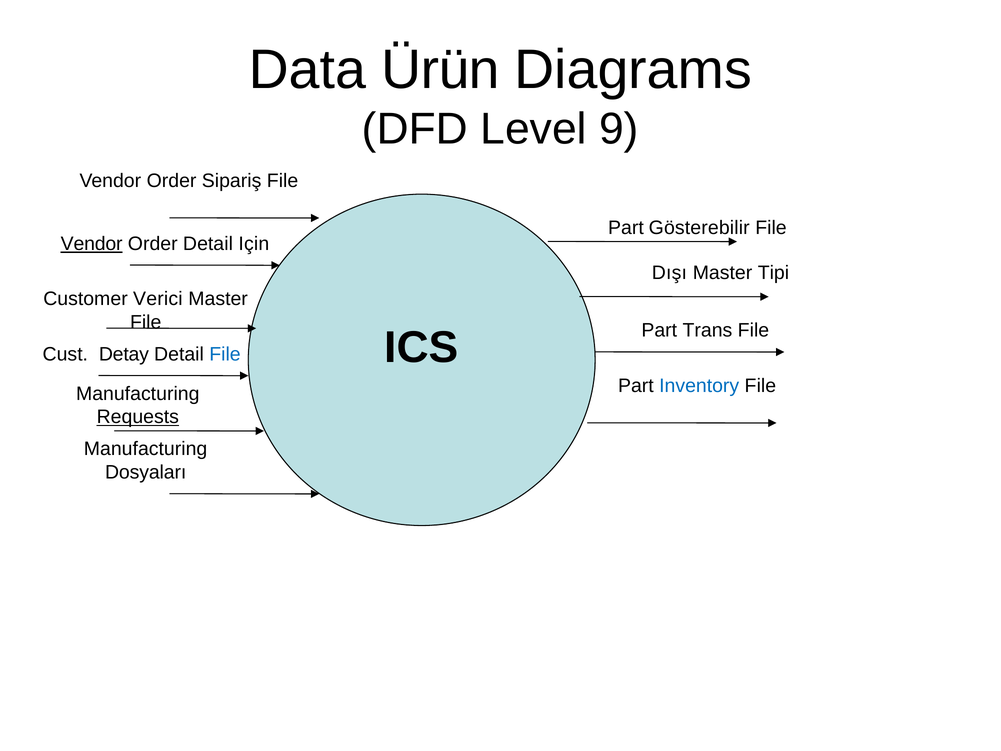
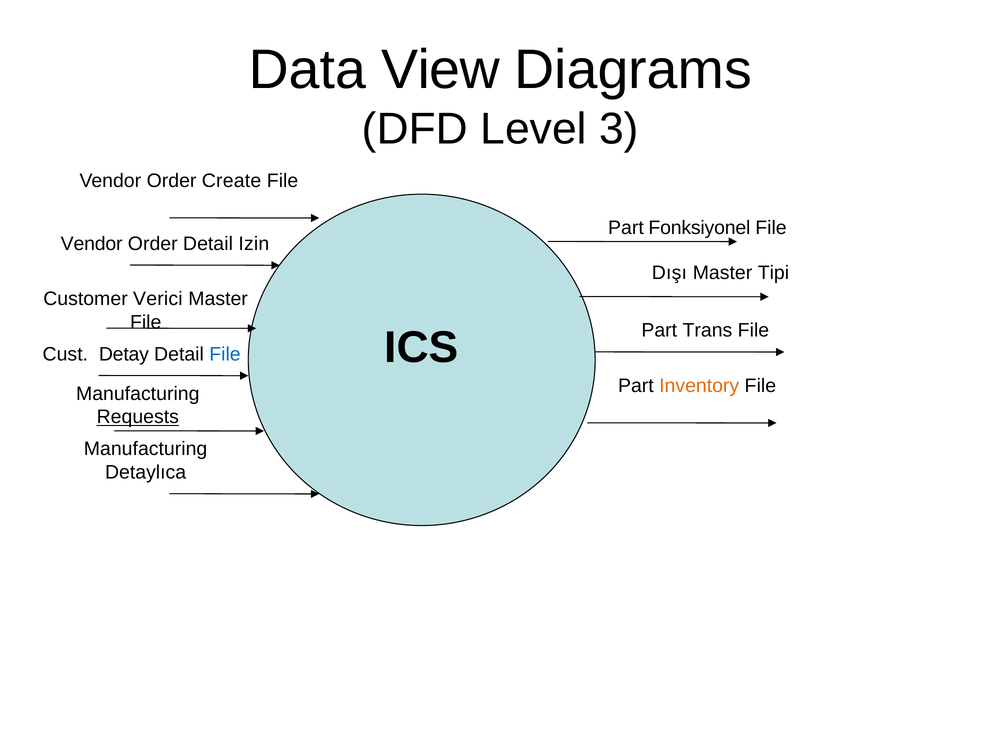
Ürün: Ürün -> View (440, 70)
9: 9 -> 3 (619, 129)
Sipariş: Sipariş -> Create (232, 181)
Gösterebilir: Gösterebilir -> Fonksiyonel (699, 228)
Vendor underline: present -> none (92, 244)
Için: Için -> Izin (254, 244)
Inventory colour: blue -> orange (699, 386)
Dosyaları: Dosyaları -> Detaylıca (146, 472)
